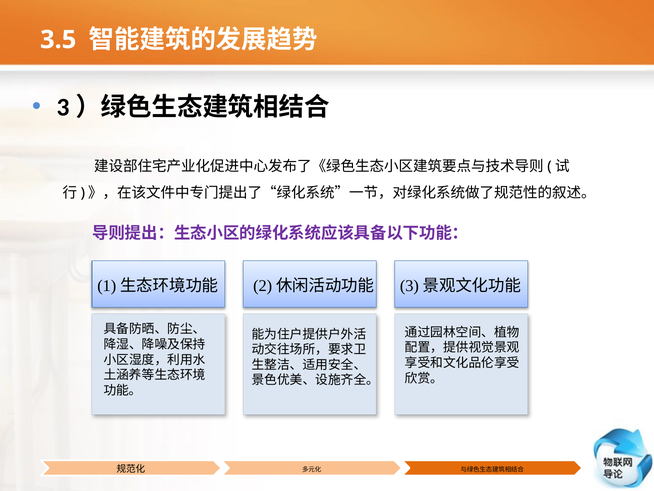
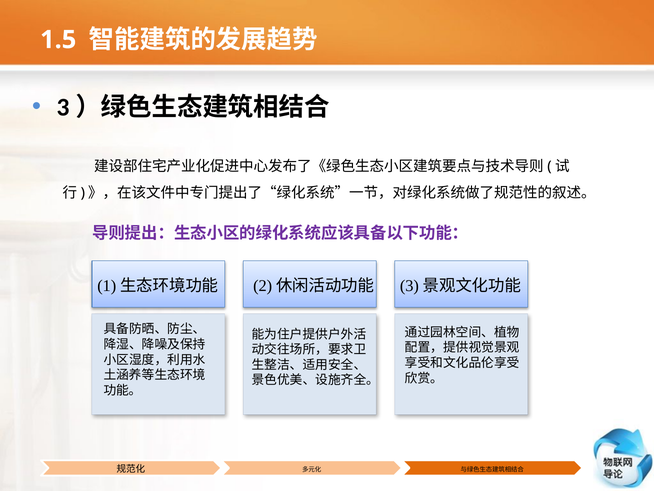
3.5: 3.5 -> 1.5 (58, 40)
